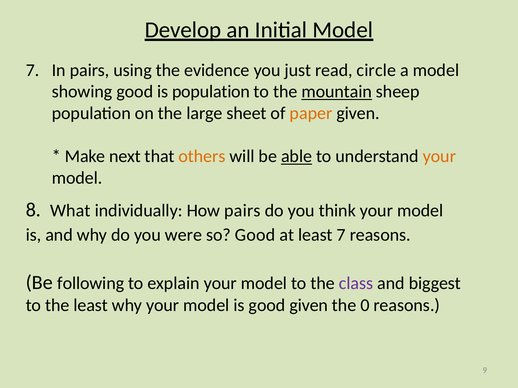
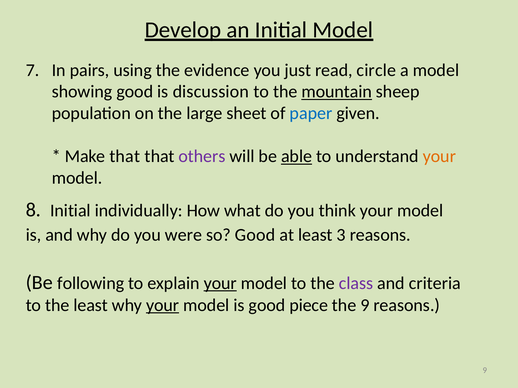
is population: population -> discussion (211, 92)
paper colour: orange -> blue (311, 113)
Make next: next -> that (125, 157)
others colour: orange -> purple (202, 157)
8 What: What -> Initial (70, 211)
How pairs: pairs -> what (243, 211)
least 7: 7 -> 3 (341, 235)
your underline: none -> present (220, 283)
biggest: biggest -> criteria (435, 283)
your underline: none -> present (163, 305)
good given: given -> piece (309, 305)
the 0: 0 -> 9 (365, 305)
